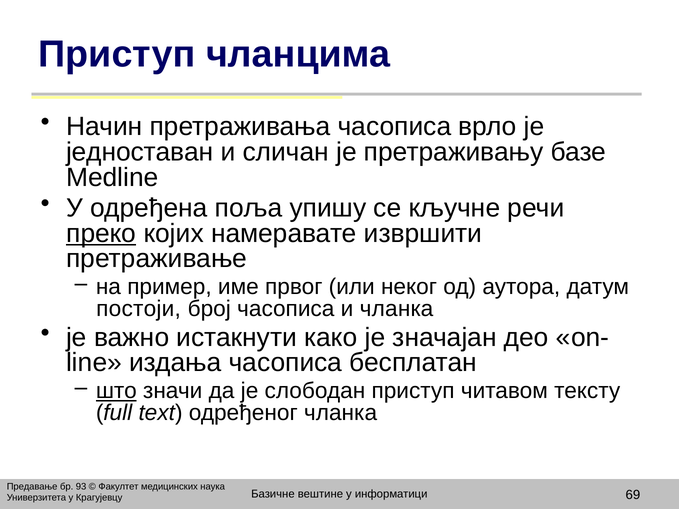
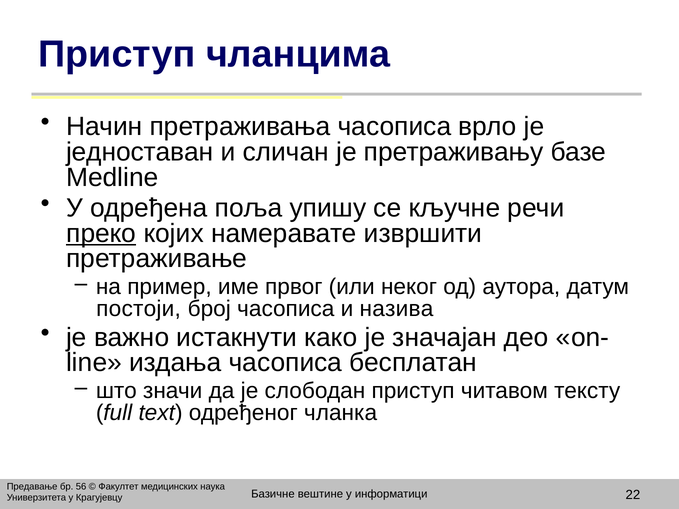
и чланка: чланка -> назива (396, 309)
што underline: present -> none (116, 391)
93: 93 -> 56 (81, 487)
69: 69 -> 22 (633, 495)
